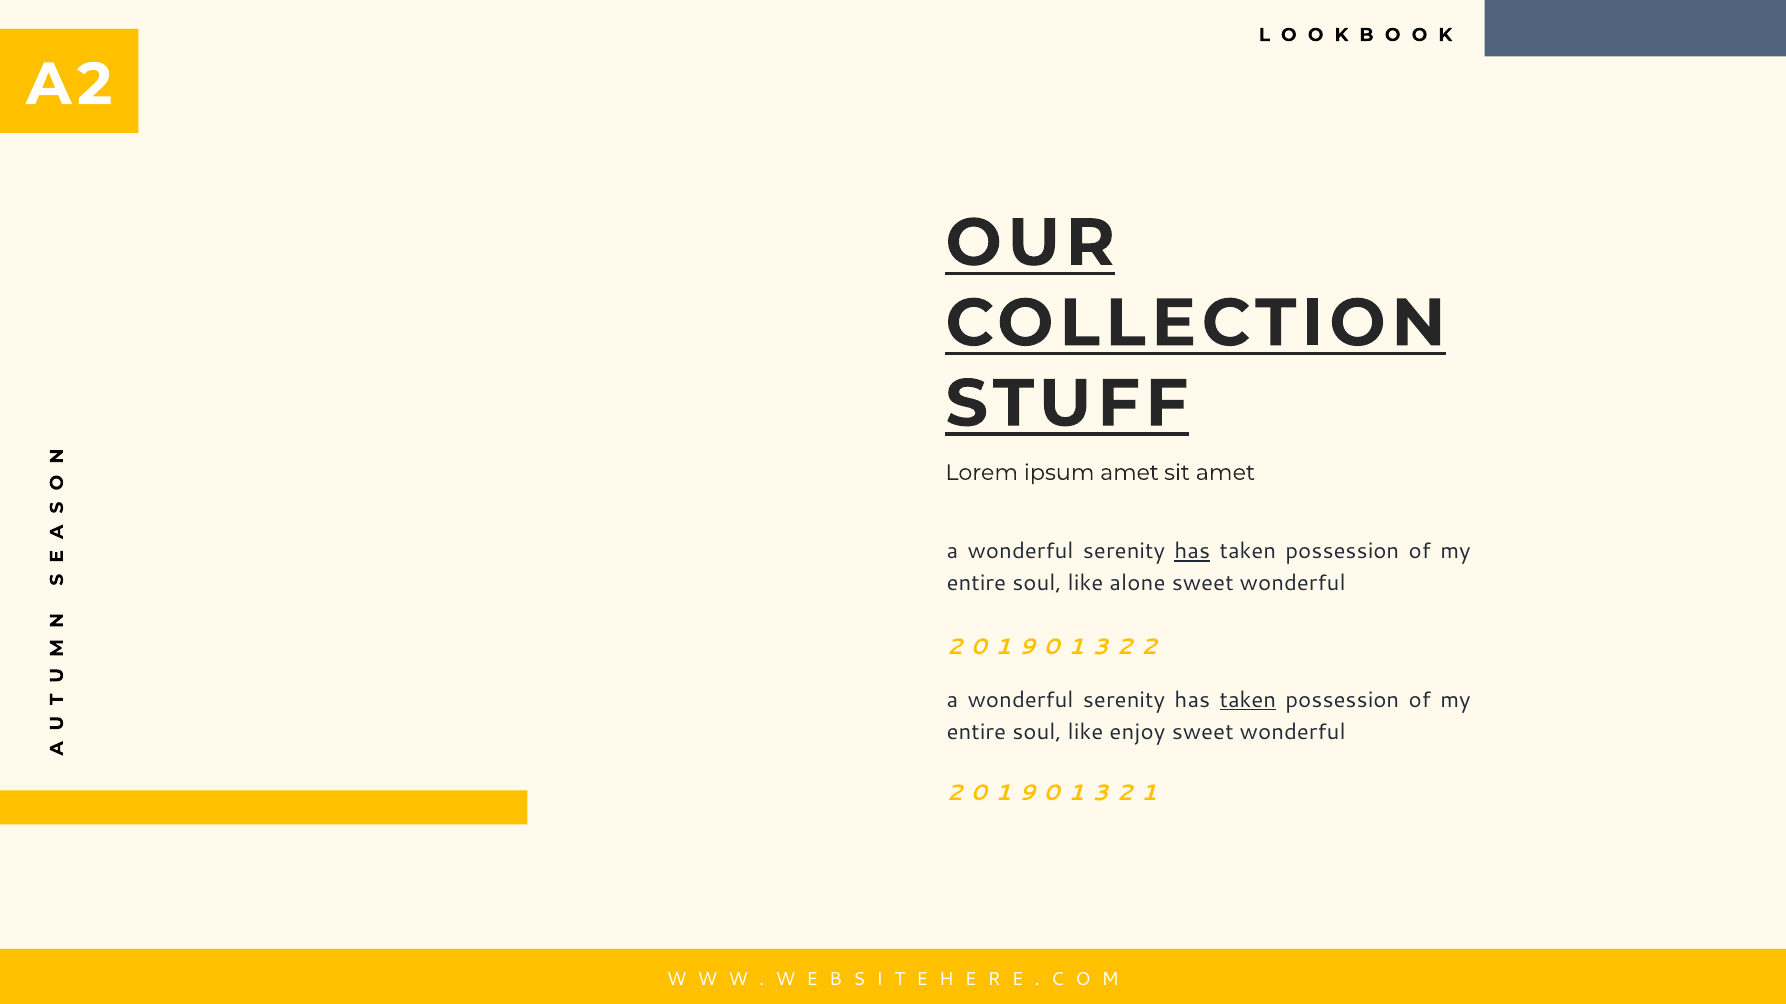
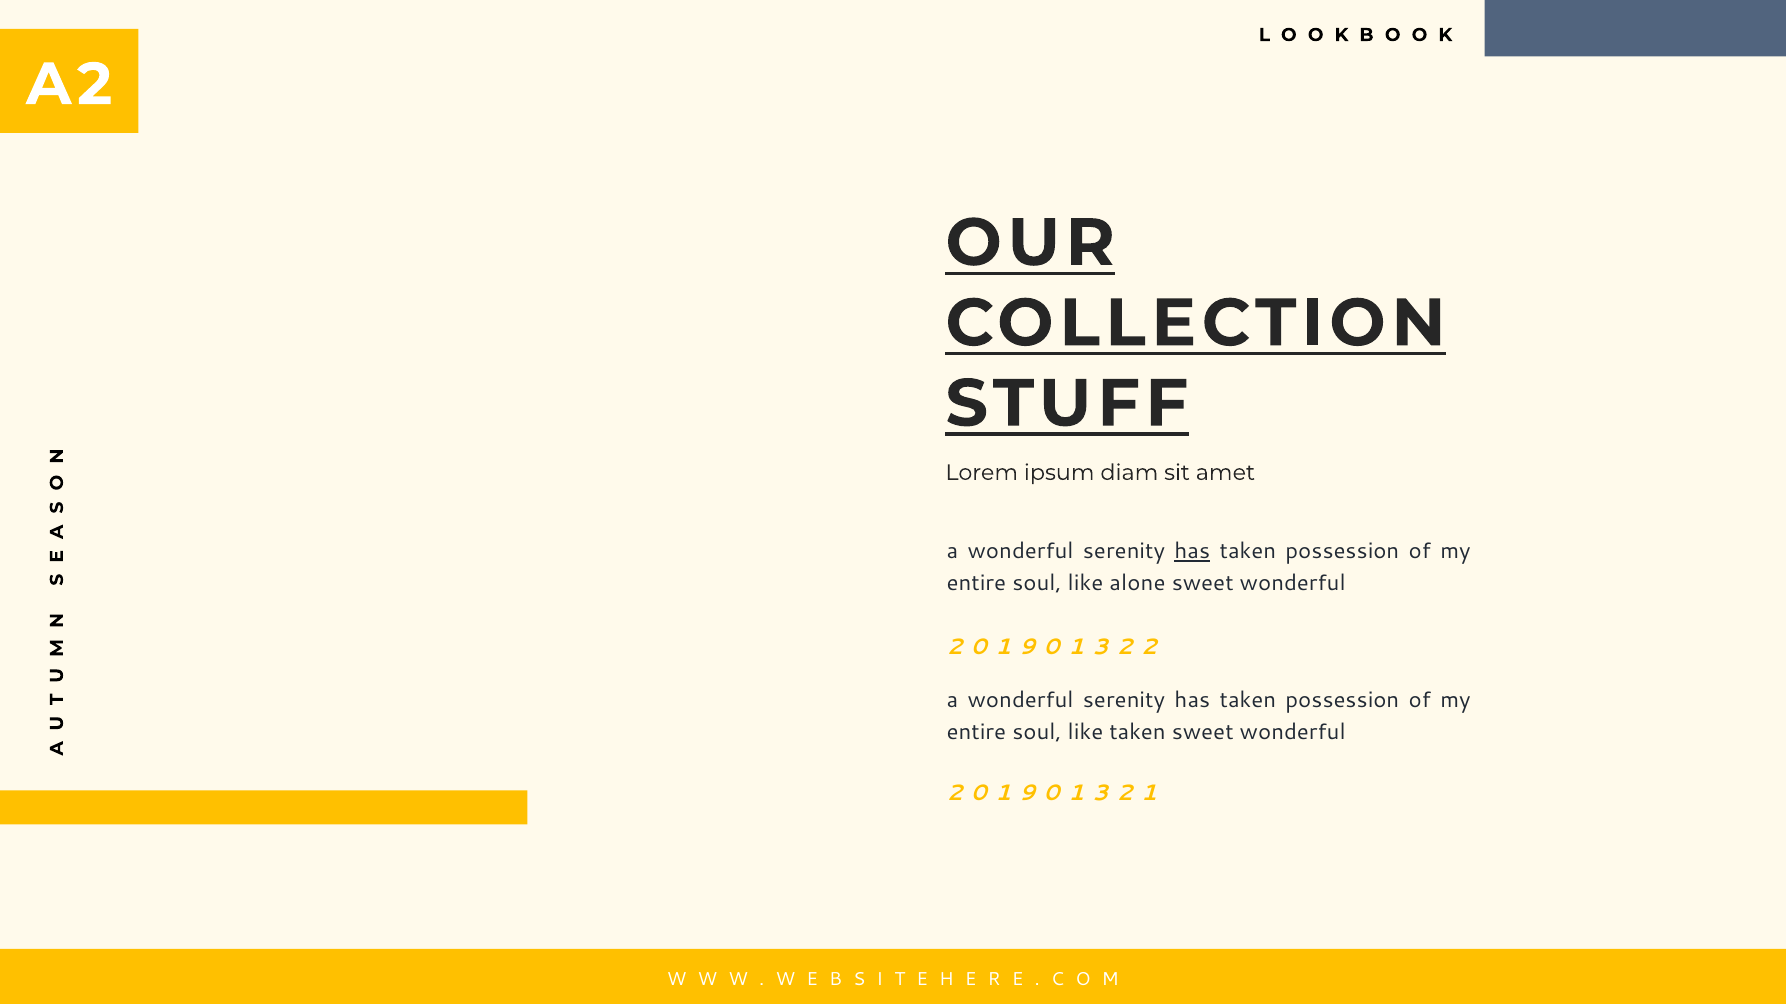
ipsum amet: amet -> diam (1129, 473)
taken underline: present -> none (1248, 700)
like enjoy: enjoy -> taken (1138, 732)
